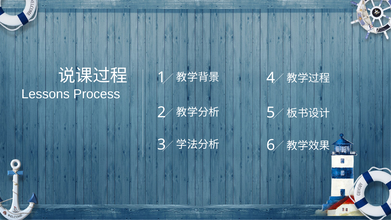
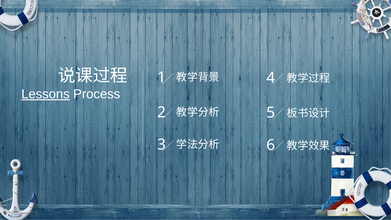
Lessons underline: none -> present (45, 94)
